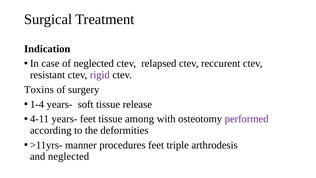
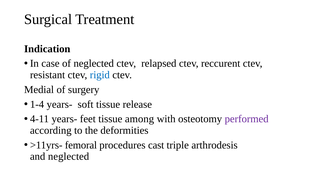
rigid colour: purple -> blue (100, 75)
Toxins: Toxins -> Medial (39, 89)
manner: manner -> femoral (81, 145)
procedures feet: feet -> cast (156, 145)
